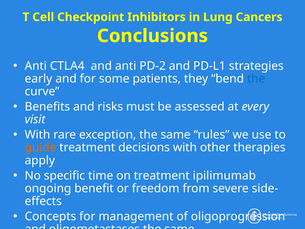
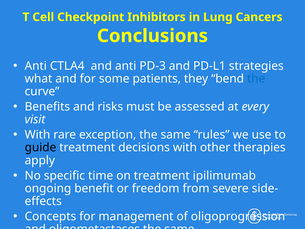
PD-2: PD-2 -> PD-3 (153, 66)
early: early -> what (38, 79)
guide colour: orange -> black (40, 147)
